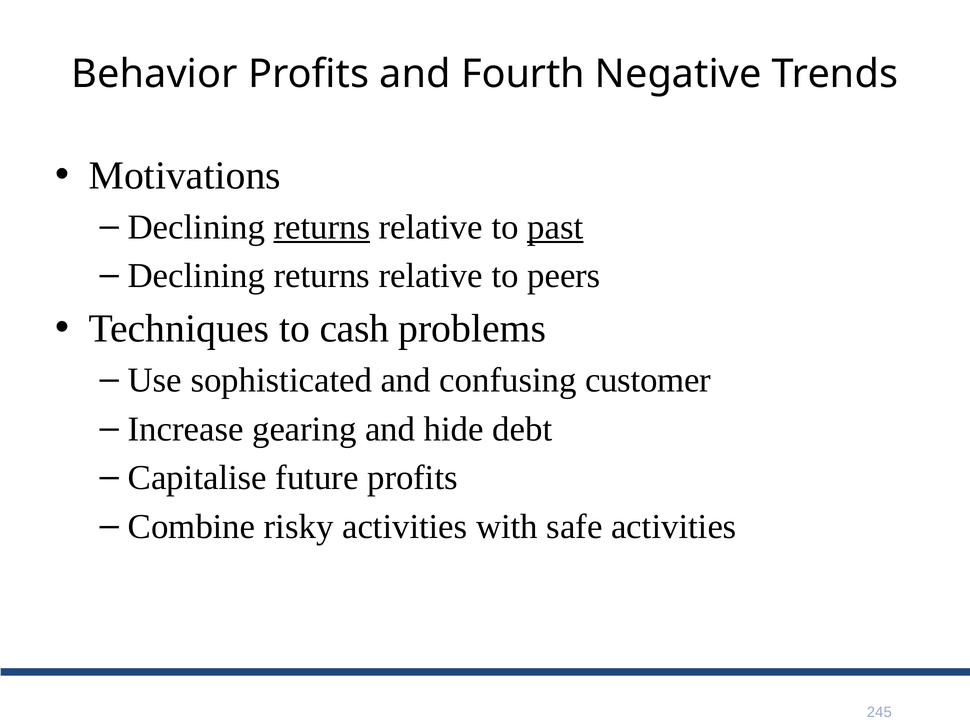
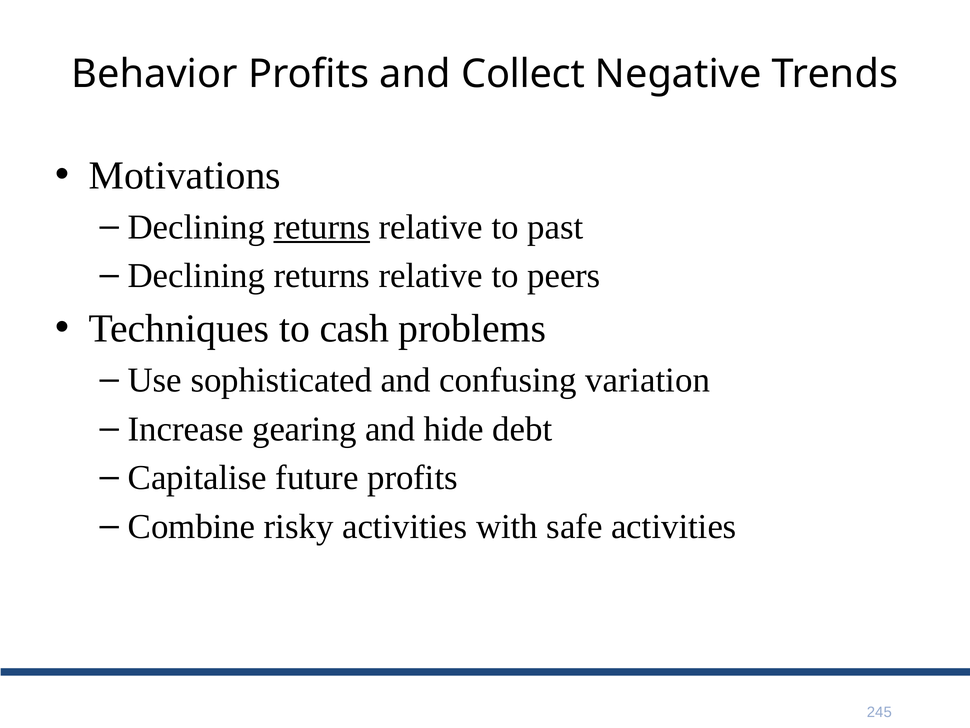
Fourth: Fourth -> Collect (523, 74)
past underline: present -> none (555, 227)
customer: customer -> variation (648, 380)
